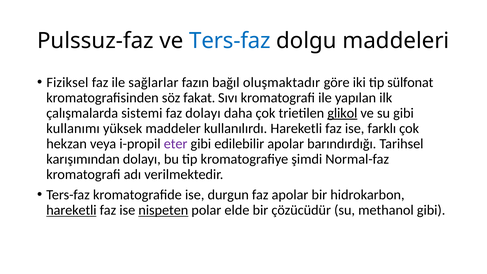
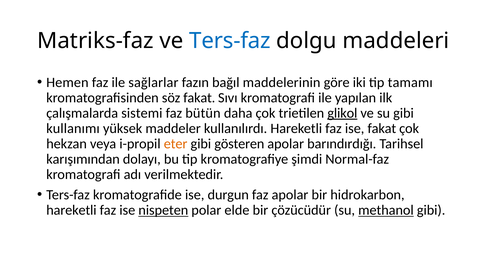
Pulssuz-faz: Pulssuz-faz -> Matriks-faz (95, 41)
Fiziksel: Fiziksel -> Hemen (67, 82)
oluşmaktadır: oluşmaktadır -> maddelerinin (282, 82)
sülfonat: sülfonat -> tamamı (410, 82)
faz dolayı: dolayı -> bütün (203, 113)
ise farklı: farklı -> fakat (382, 128)
eter colour: purple -> orange (176, 144)
edilebilir: edilebilir -> gösteren (239, 144)
hareketli underline: present -> none (71, 210)
methanol underline: none -> present (386, 210)
